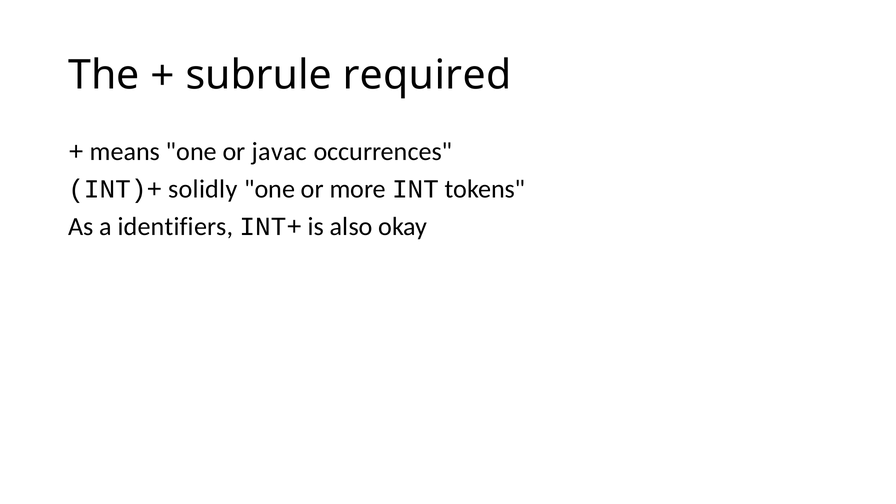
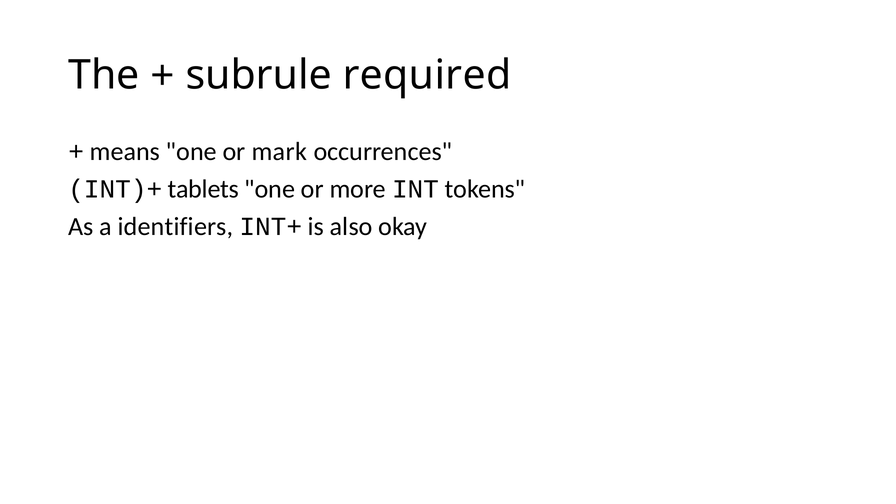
javac: javac -> mark (279, 151)
solidly: solidly -> tablets (203, 189)
